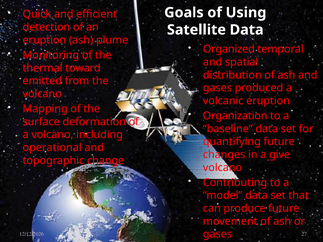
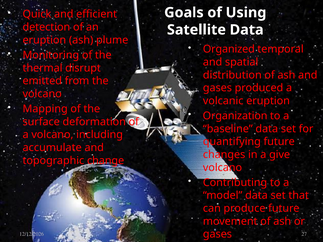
toward: toward -> disrupt (83, 68)
operational: operational -> accumulate (52, 148)
